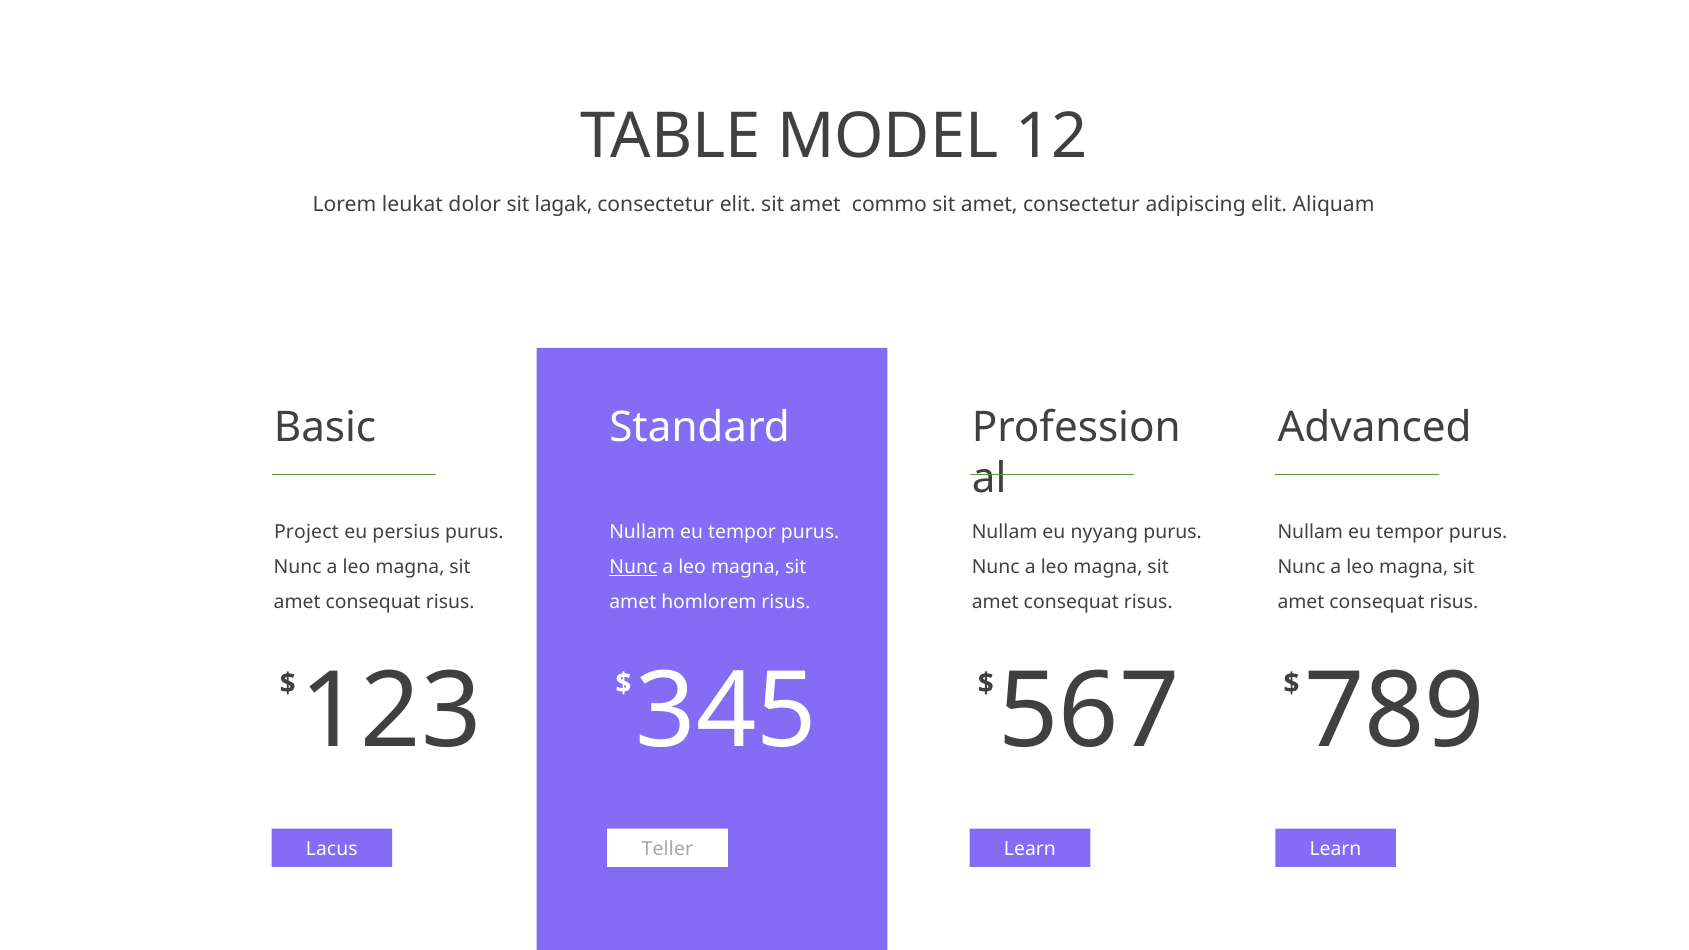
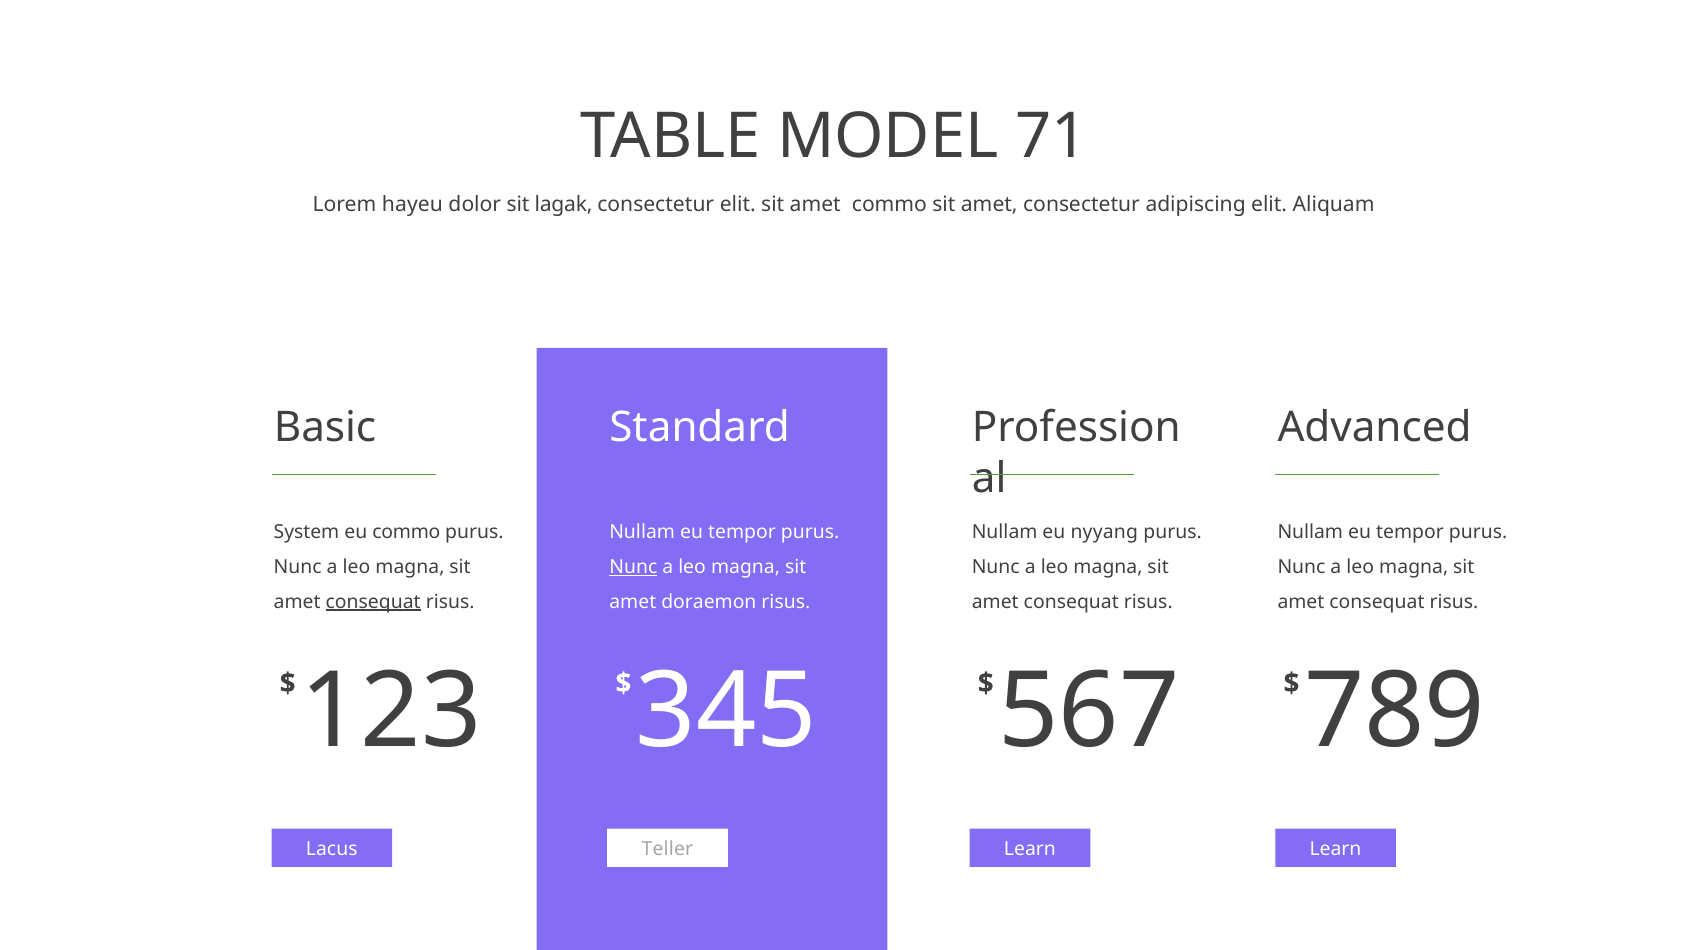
12: 12 -> 71 (1051, 136)
leukat: leukat -> hayeu (412, 204)
Project: Project -> System (307, 532)
eu persius: persius -> commo (406, 532)
consequat underline: none -> present (373, 602)
homlorem: homlorem -> doraemon (709, 602)
